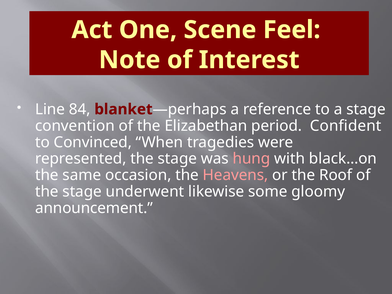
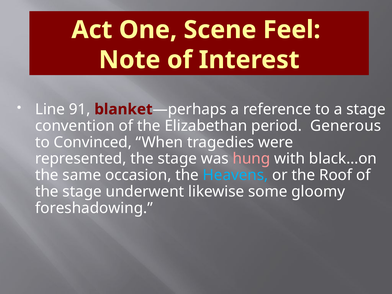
84: 84 -> 91 (80, 109)
Confident: Confident -> Generous (346, 126)
Heavens colour: pink -> light blue (235, 175)
announcement: announcement -> foreshadowing (94, 208)
